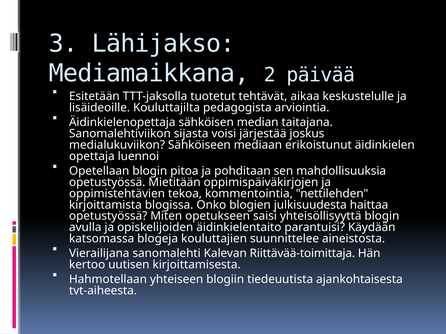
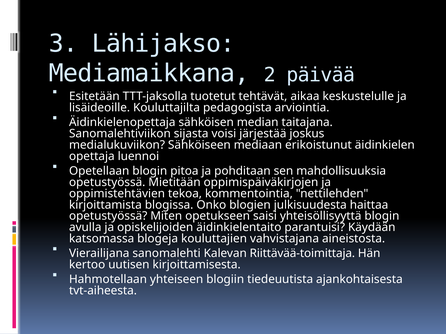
suunnittelee: suunnittelee -> vahvistajana (285, 239)
